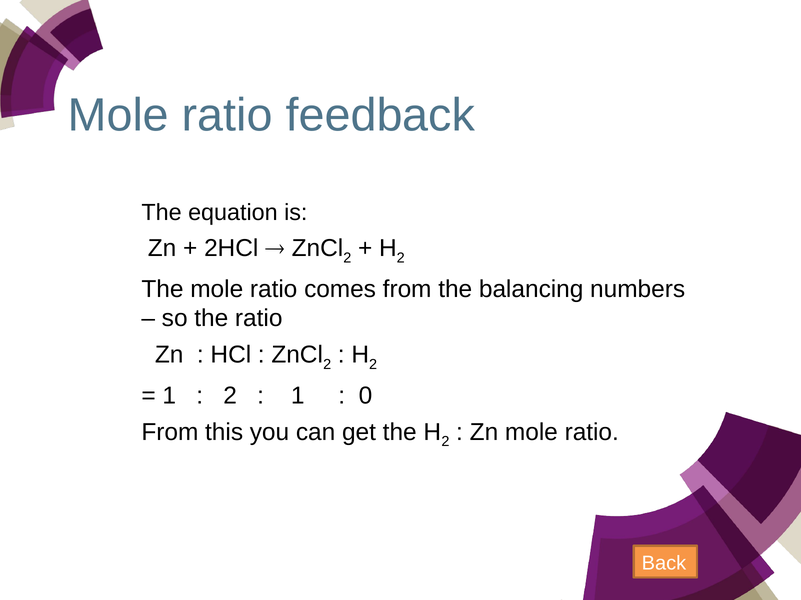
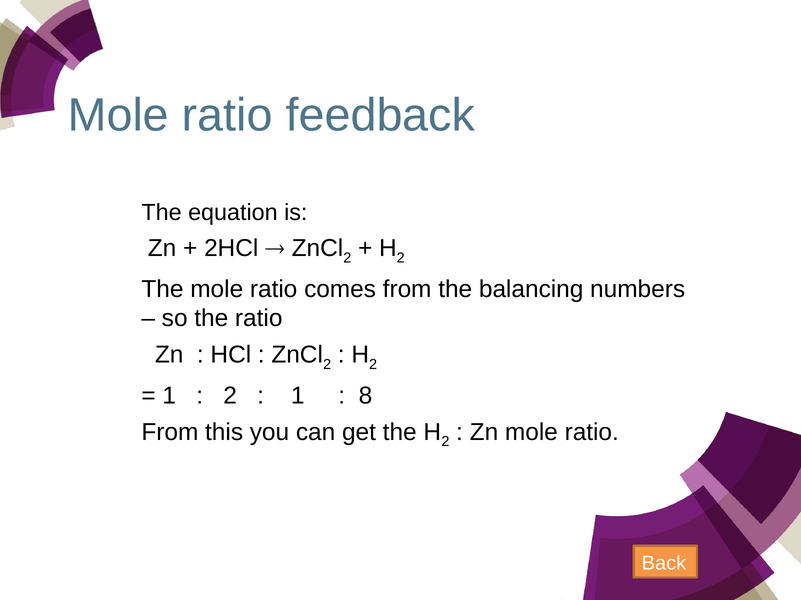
0: 0 -> 8 (366, 396)
